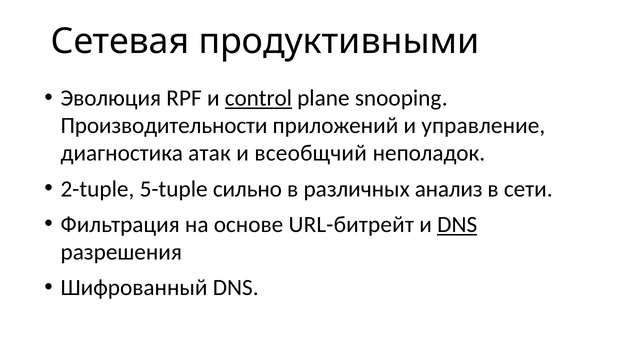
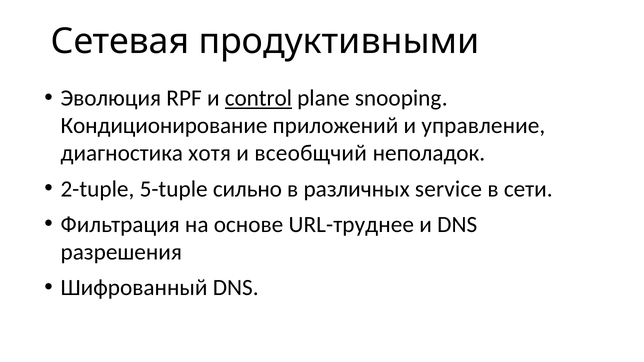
Производительности: Производительности -> Кондиционирование (164, 126)
атак: атак -> хотя (210, 153)
анализ: анализ -> service (449, 189)
URL-битрейт: URL-битрейт -> URL-труднее (351, 225)
DNS underline: present -> none (457, 225)
